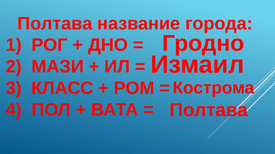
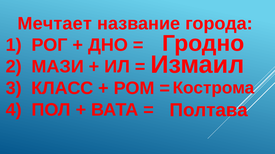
Полтава: Полтава -> Мечтает (55, 24)
